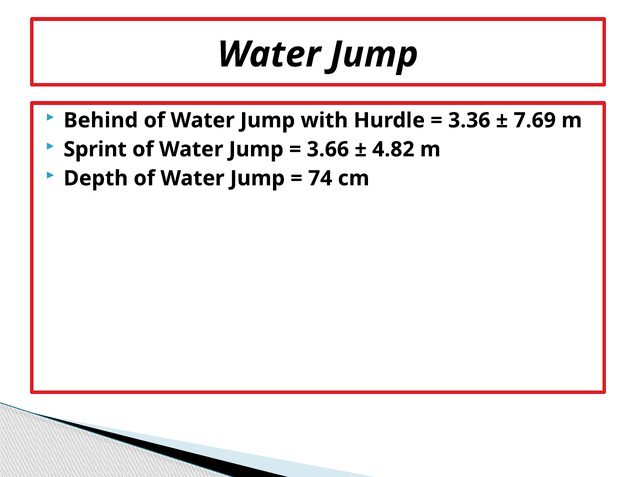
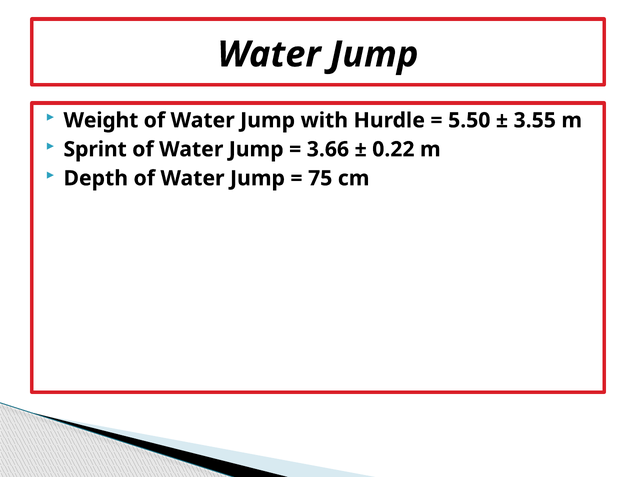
Behind: Behind -> Weight (101, 120)
3.36: 3.36 -> 5.50 (469, 120)
7.69: 7.69 -> 3.55 (535, 120)
4.82: 4.82 -> 0.22 (393, 149)
74: 74 -> 75 (320, 178)
